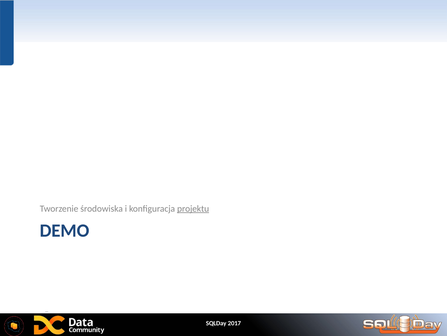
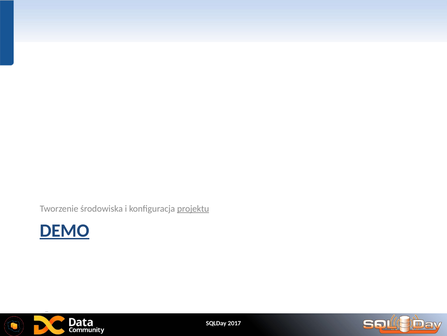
DEMO underline: none -> present (65, 230)
